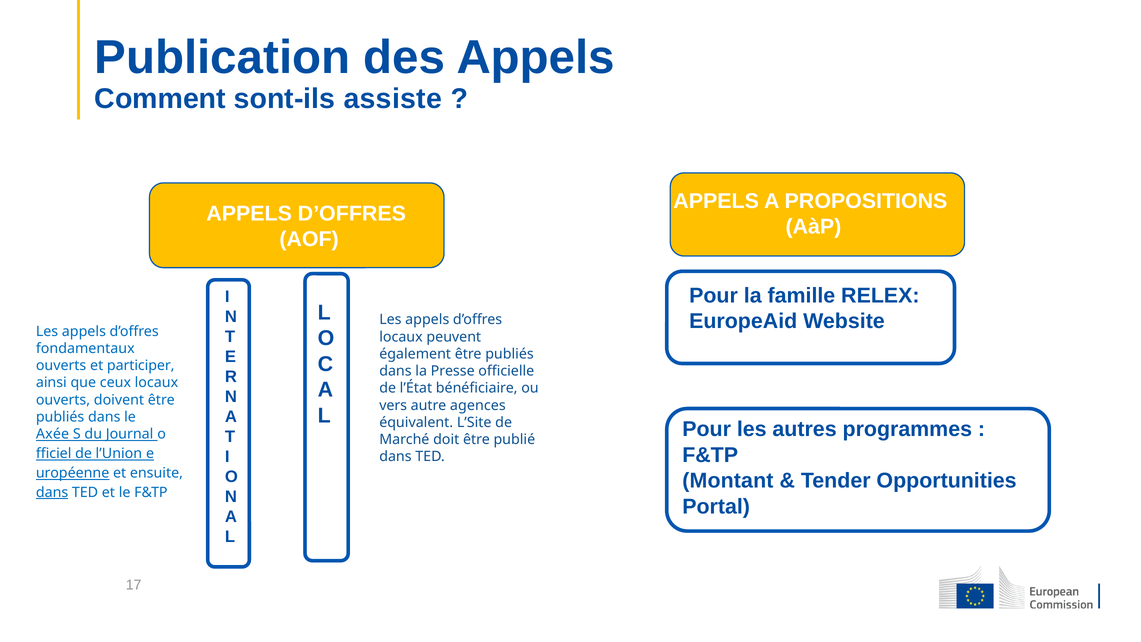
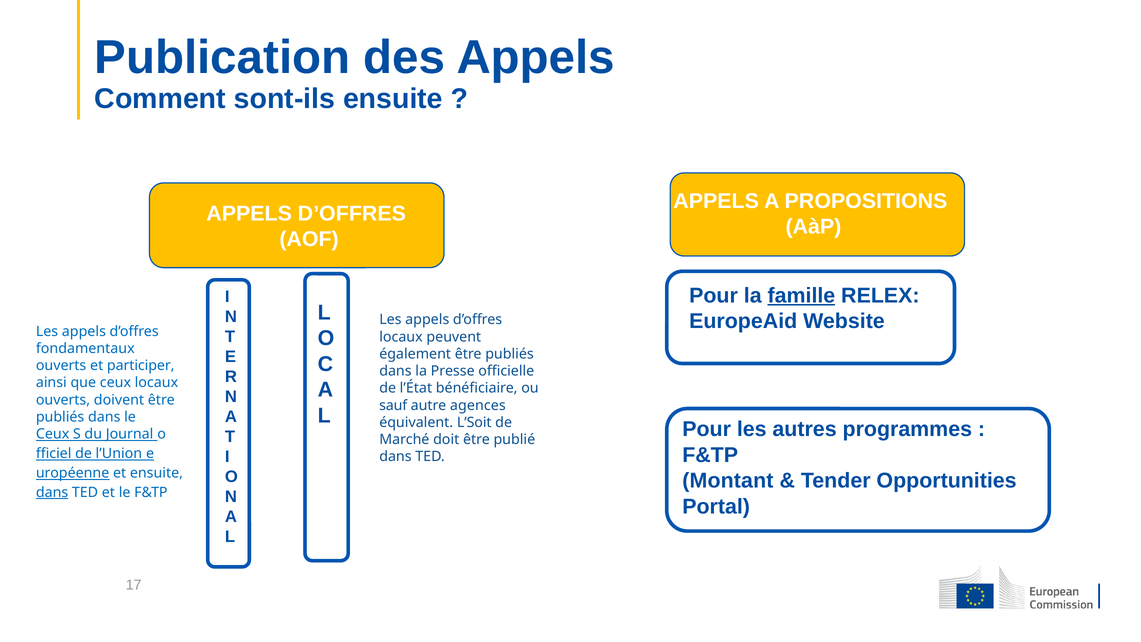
sont-ils assiste: assiste -> ensuite (393, 99)
famille underline: none -> present (801, 296)
vers: vers -> sauf (393, 405)
L’Site: L’Site -> L’Soit (474, 422)
Axée: Axée -> Ceux (53, 434)
